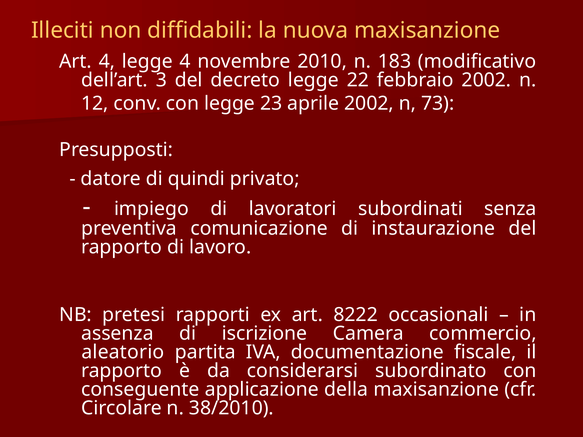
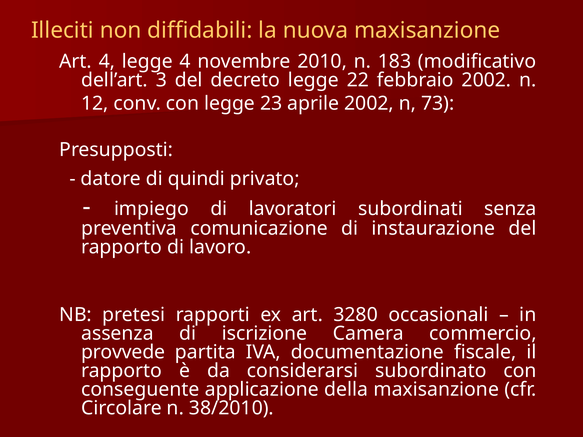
8222: 8222 -> 3280 (356, 315)
aleatorio: aleatorio -> provvede (123, 352)
